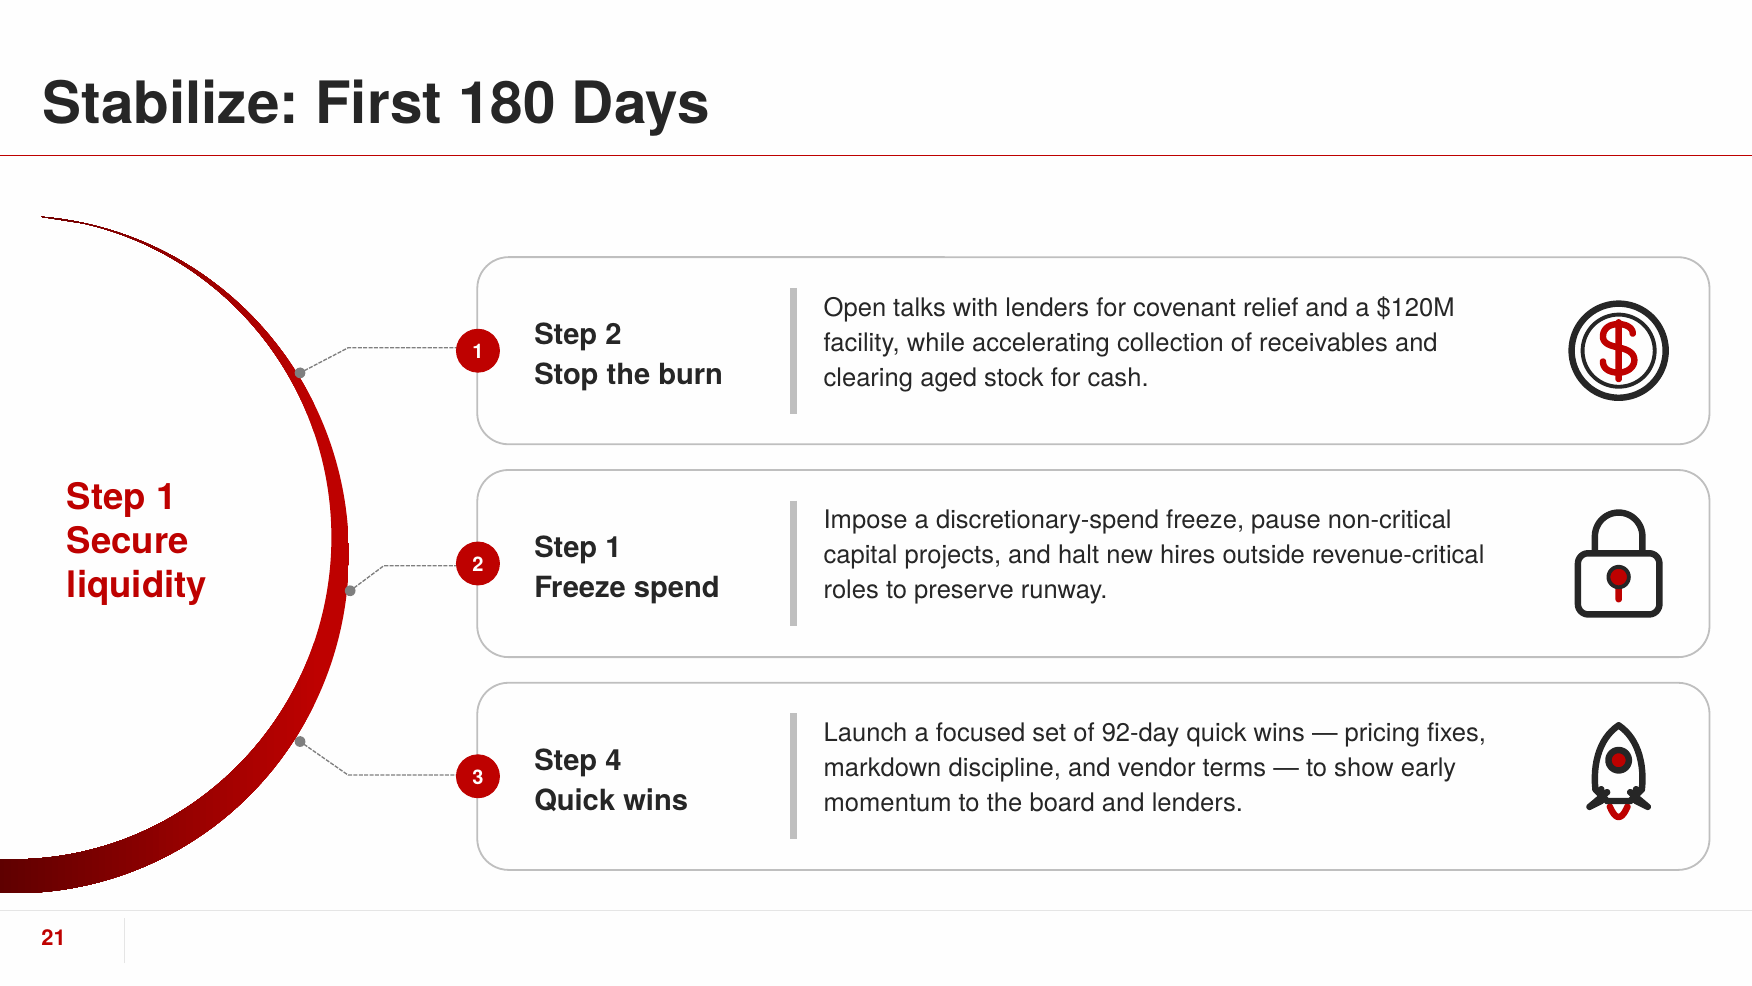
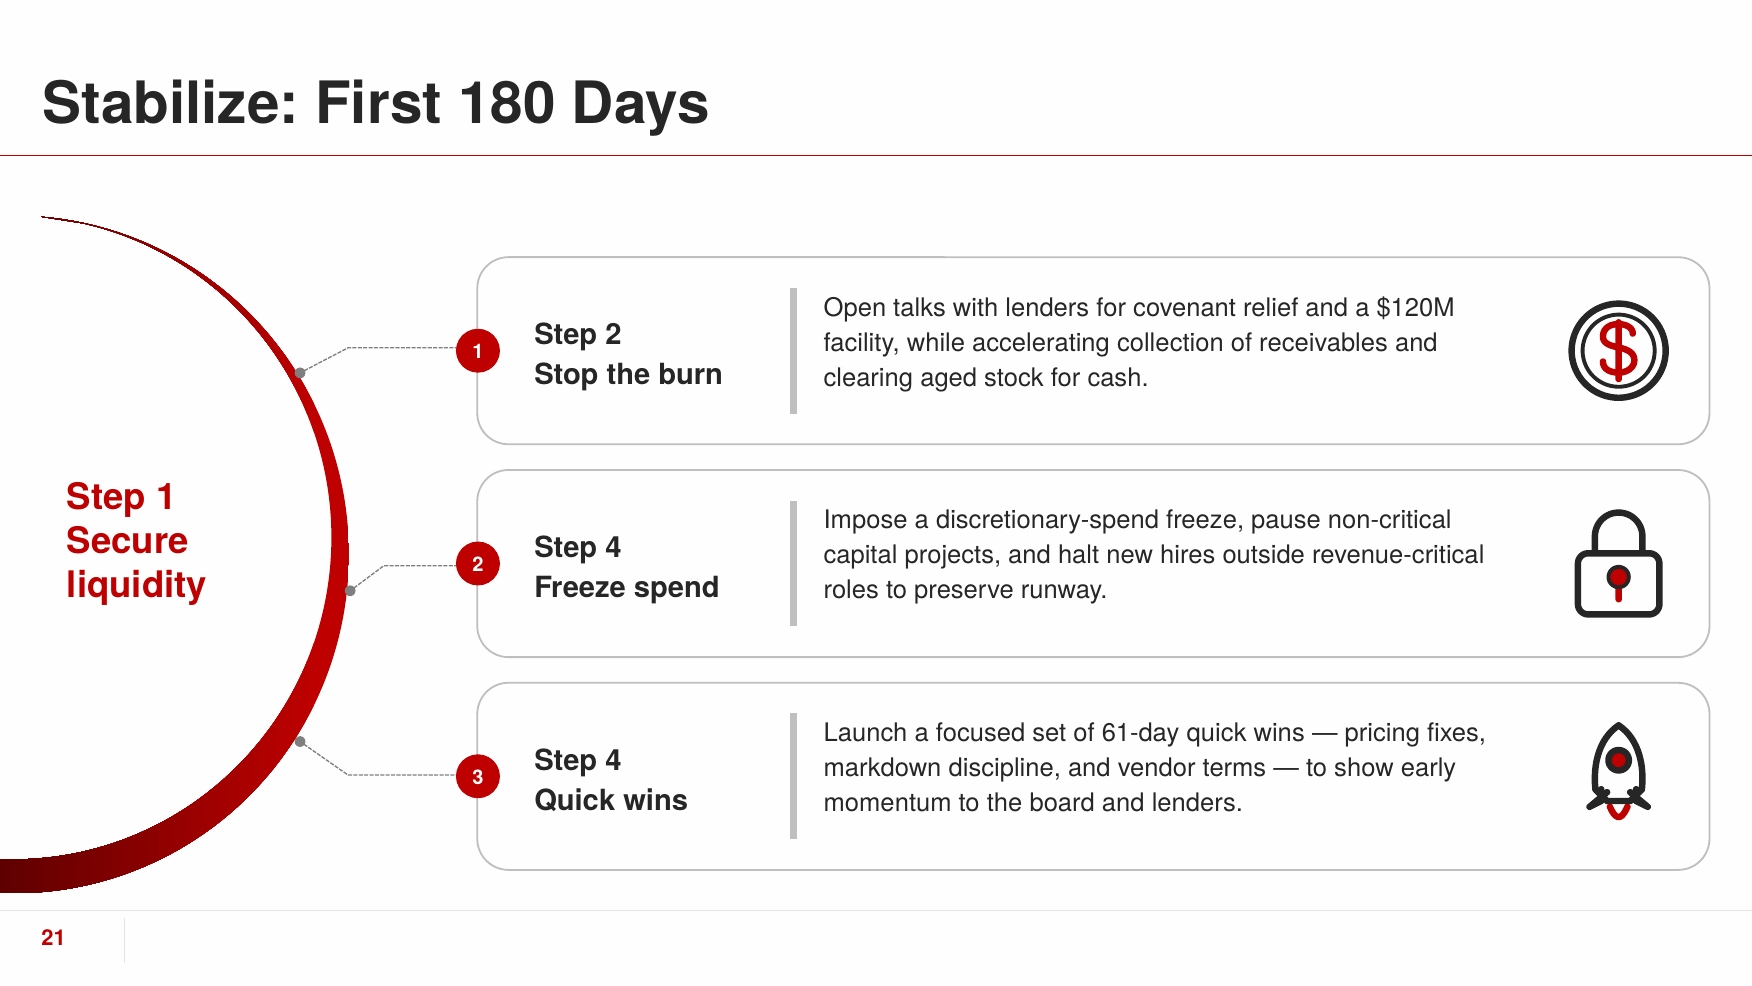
1: 1 -> 4 (613, 548)
92-day: 92-day -> 61-day (1141, 733)
